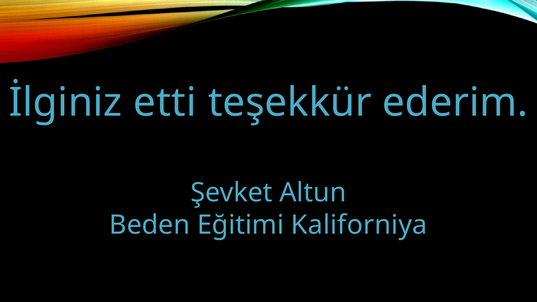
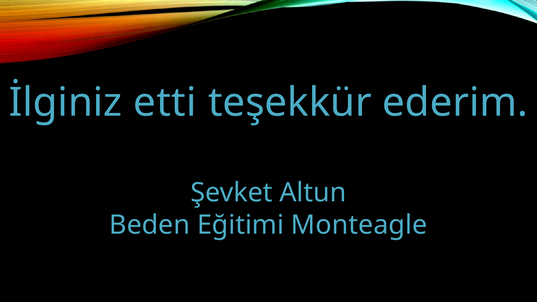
Kaliforniya: Kaliforniya -> Monteagle (359, 225)
